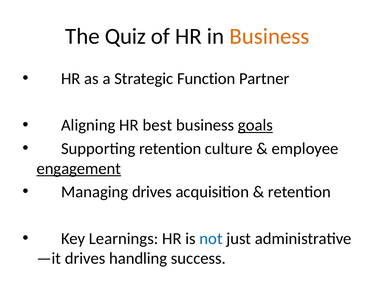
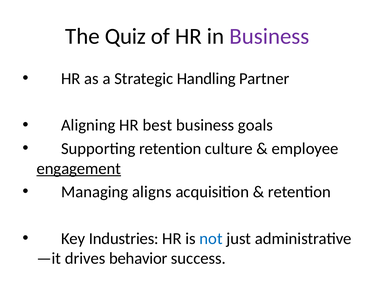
Business colour: orange -> purple (269, 36)
Function: Function -> Handling (206, 79)
goals underline: present -> none (255, 125)
drives: drives -> aligns (152, 192)
Learnings: Learnings -> Industries (124, 239)
handling: handling -> behavior (138, 259)
